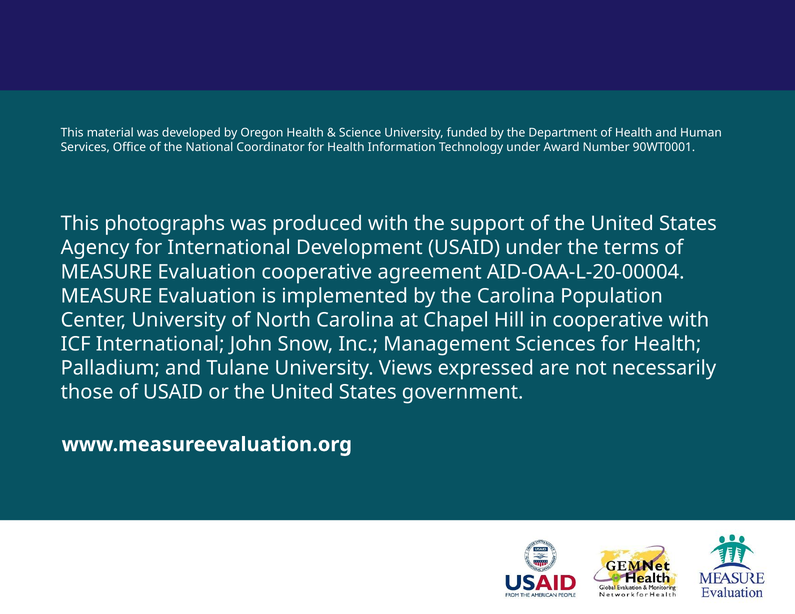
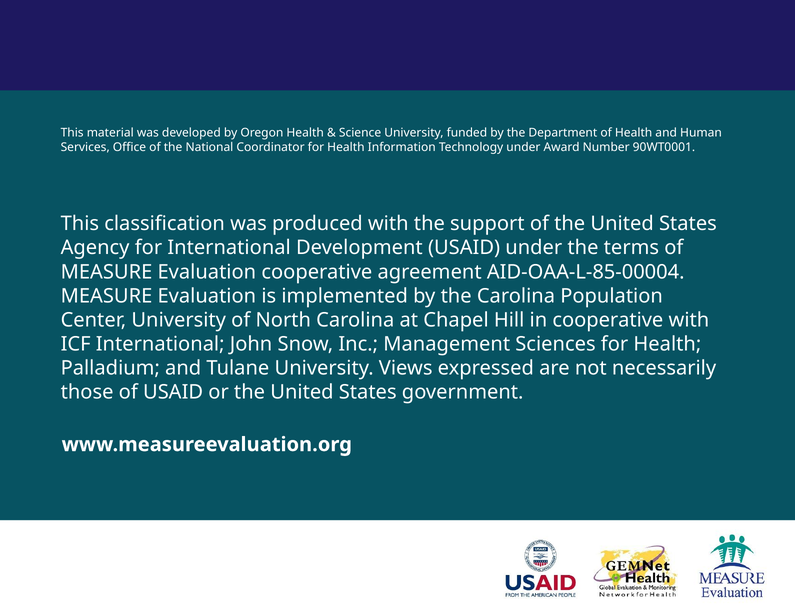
photographs: photographs -> classification (165, 224)
AID-OAA-L-20-00004: AID-OAA-L-20-00004 -> AID-OAA-L-85-00004 (586, 272)
